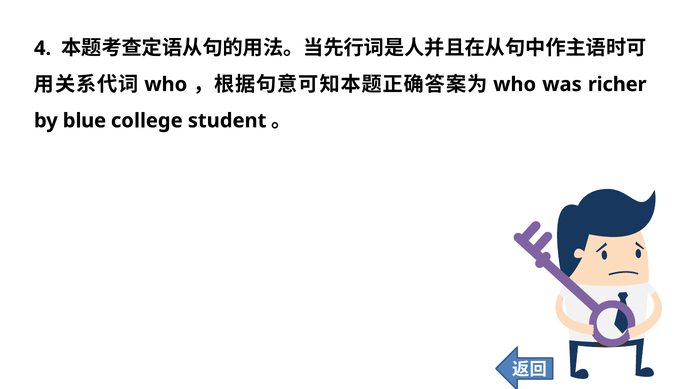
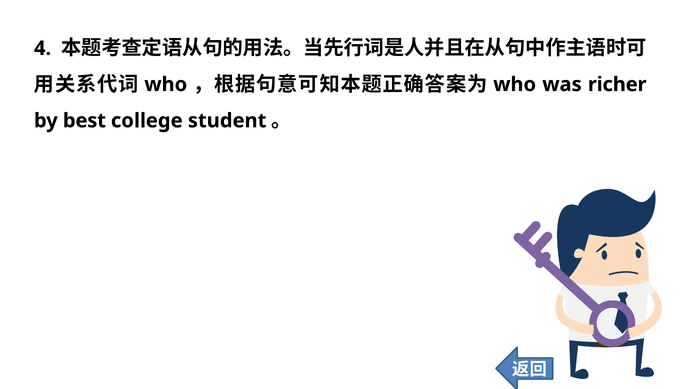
blue: blue -> best (84, 121)
